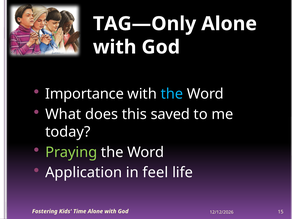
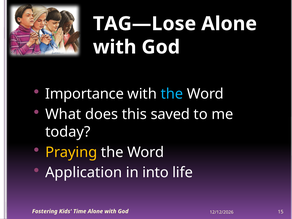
TAG—Only: TAG—Only -> TAG—Lose (145, 24)
Praying colour: light green -> yellow (71, 152)
feel: feel -> into (156, 173)
